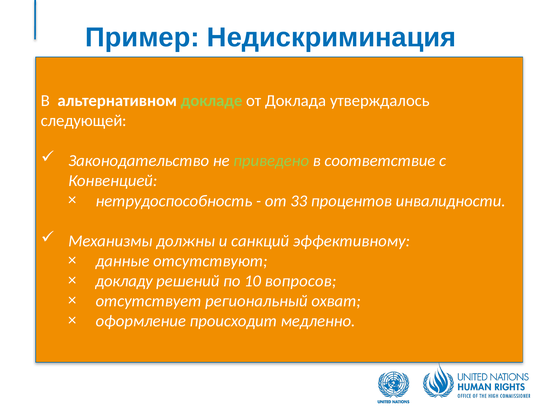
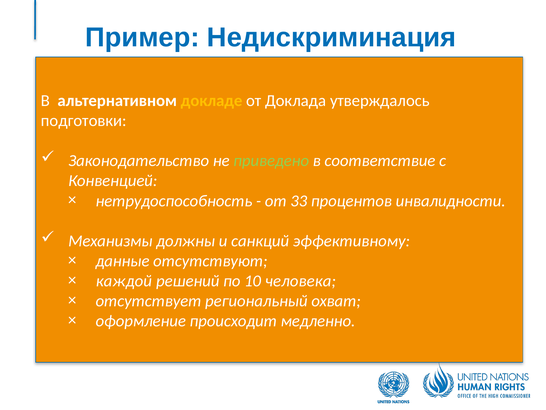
докладе colour: light green -> yellow (212, 101)
следующей: следующей -> подготовки (84, 121)
докладу: докладу -> каждой (124, 281)
вопросов: вопросов -> человека (301, 281)
